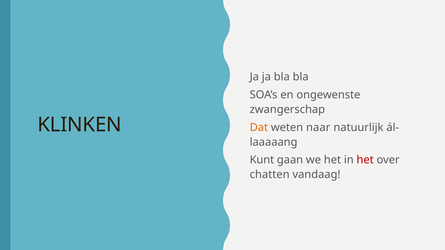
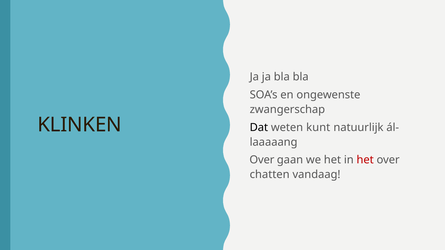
Dat colour: orange -> black (259, 128)
naar: naar -> kunt (318, 128)
Kunt: Kunt -> Over (262, 160)
